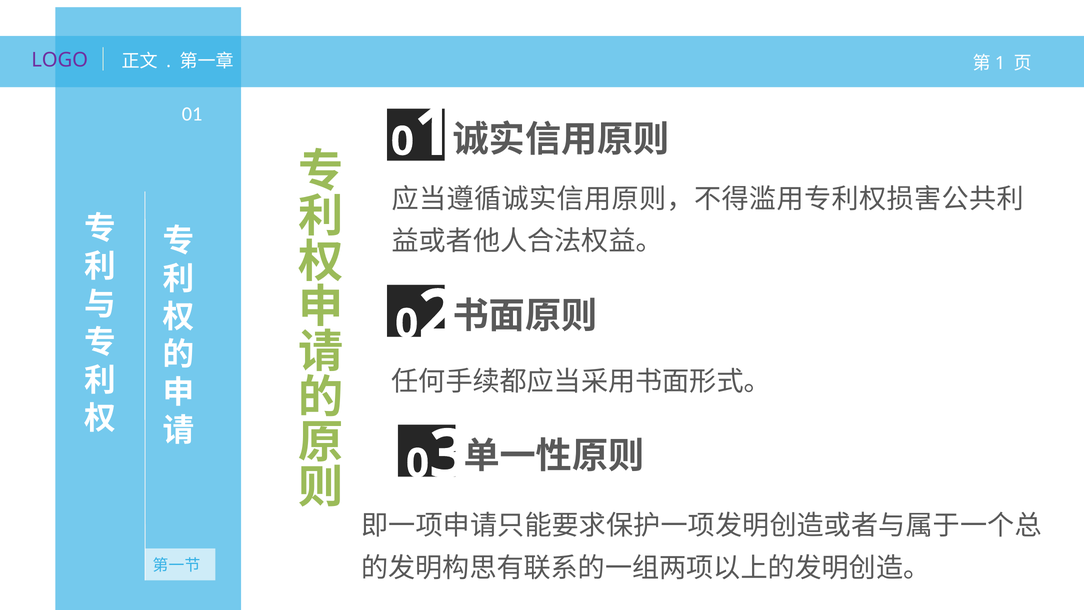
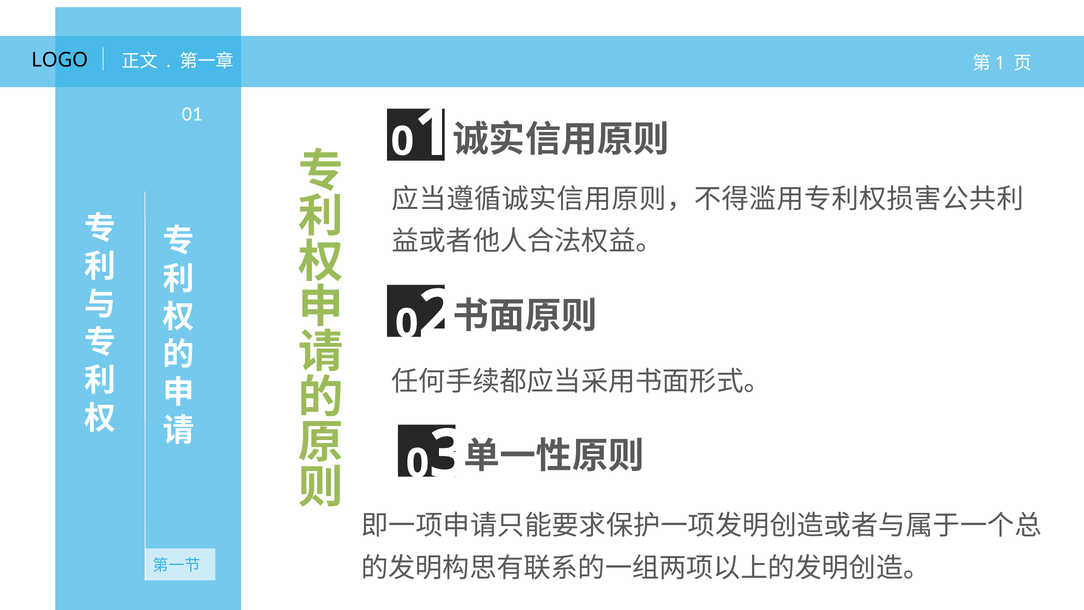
LOGO colour: purple -> black (60, 60)
